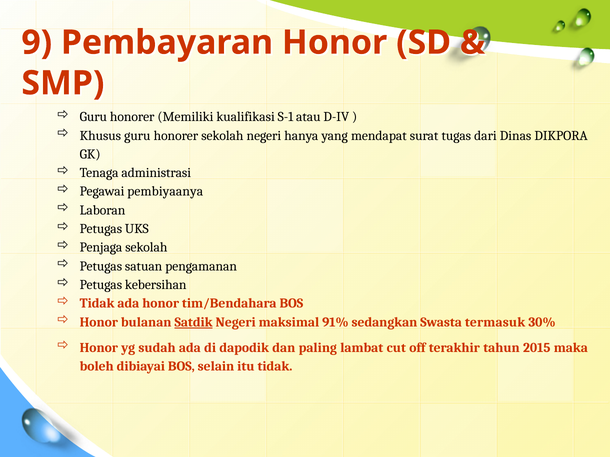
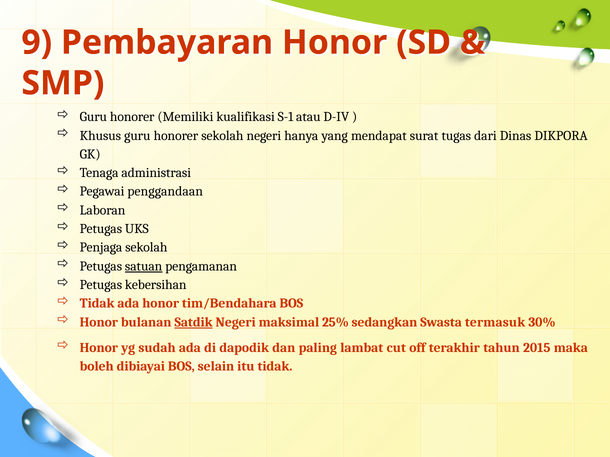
pembiyaanya: pembiyaanya -> penggandaan (165, 192)
satuan underline: none -> present (144, 266)
91%: 91% -> 25% (335, 323)
